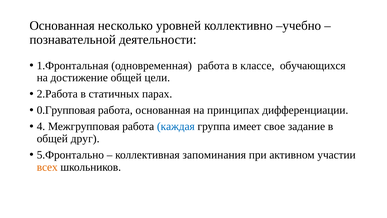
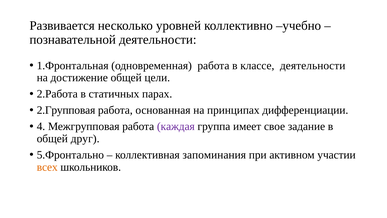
Основанная: Основанная -> Развивается (62, 26)
классе обучающихся: обучающихся -> деятельности (313, 65)
0.Групповая: 0.Групповая -> 2.Групповая (66, 110)
каждая colour: blue -> purple (176, 126)
